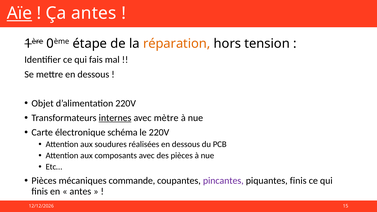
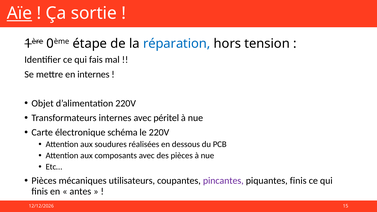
Ça antes: antes -> sortie (94, 13)
réparation colour: orange -> blue (177, 44)
mettre en dessous: dessous -> internes (93, 74)
internes underline: present -> none (115, 118)
mètre: mètre -> péritel (166, 118)
commande: commande -> utilisateurs (132, 181)
